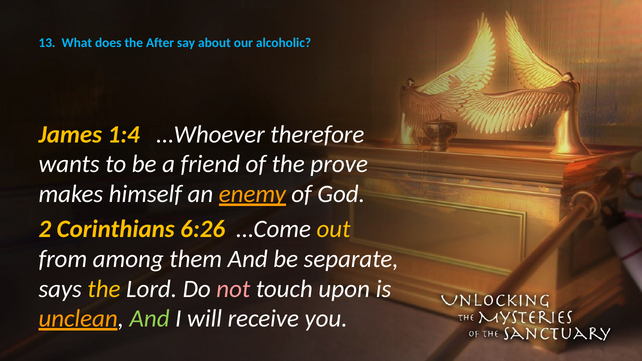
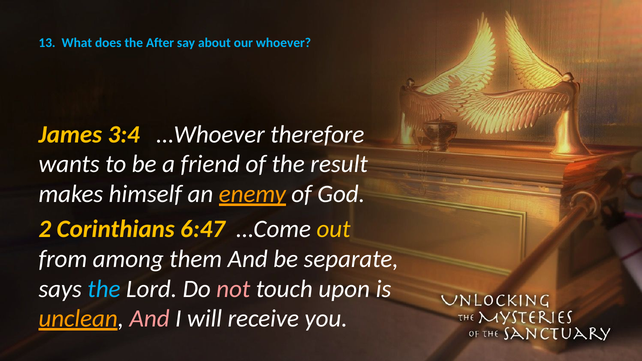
alcoholic: alcoholic -> whoever (284, 43)
1:4: 1:4 -> 3:4 (124, 134)
prove: prove -> result (339, 164)
6:26: 6:26 -> 6:47 (203, 229)
the colour: yellow -> light blue (104, 289)
And colour: light green -> pink (150, 319)
